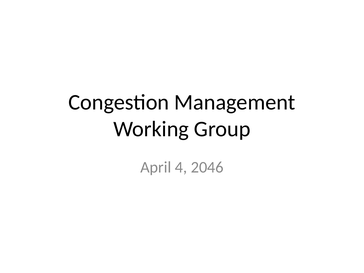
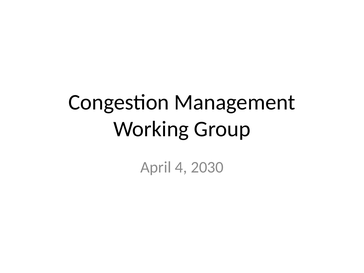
2046: 2046 -> 2030 (207, 167)
